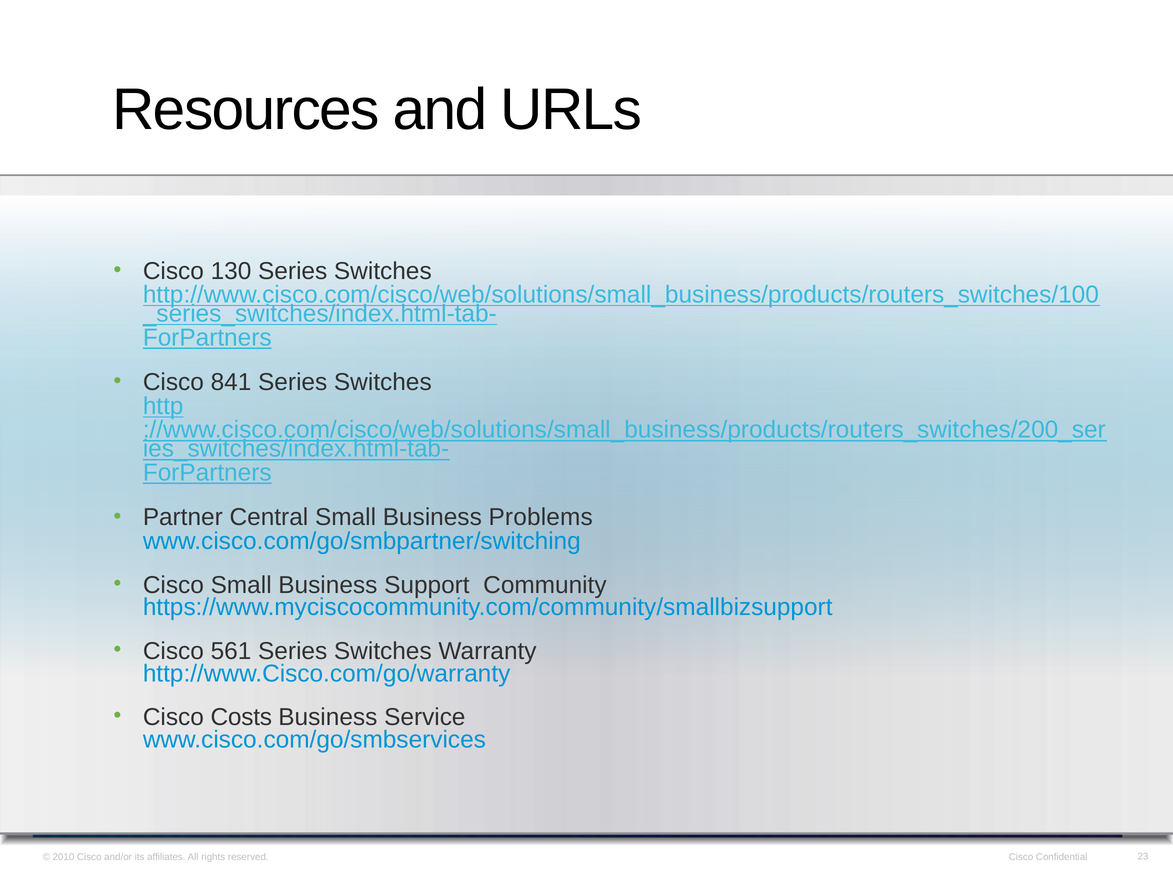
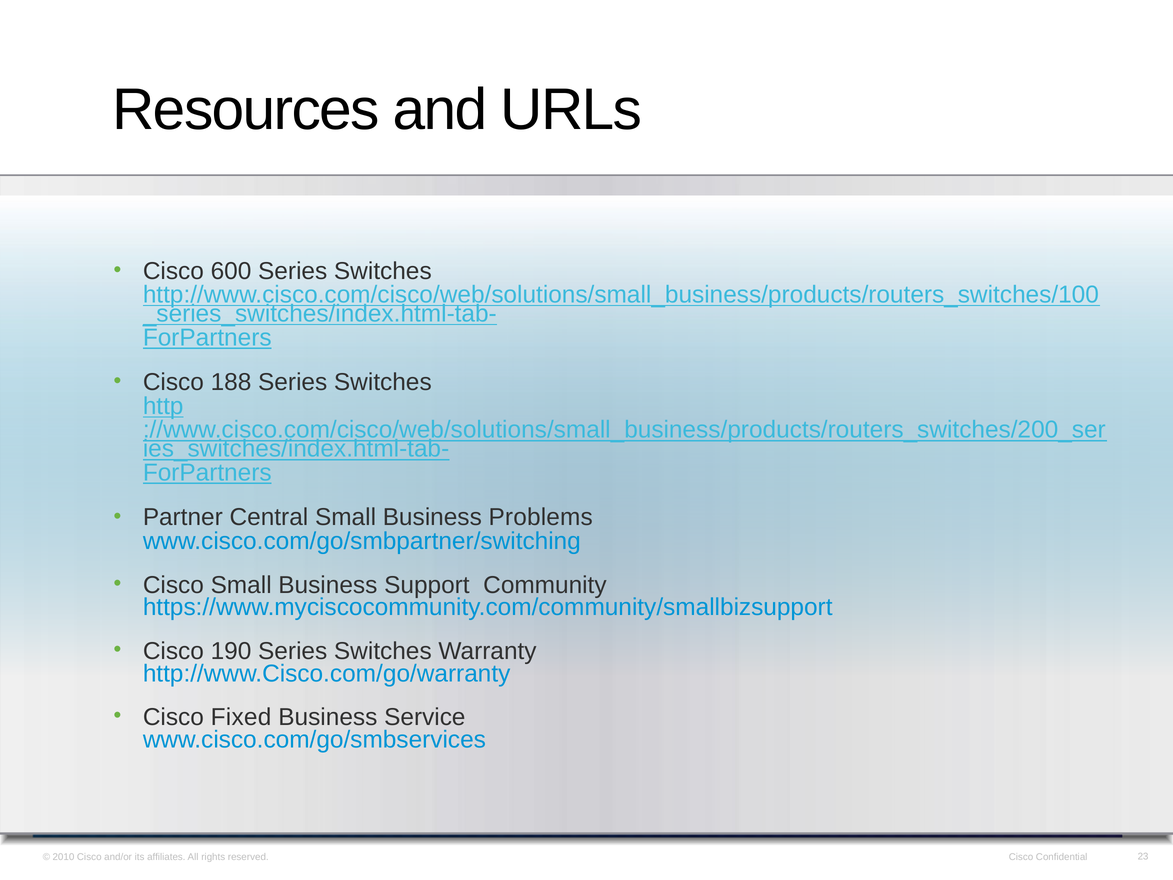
130: 130 -> 600 (231, 271)
841: 841 -> 188 (231, 382)
561: 561 -> 190 (231, 651)
Costs: Costs -> Fixed (241, 717)
